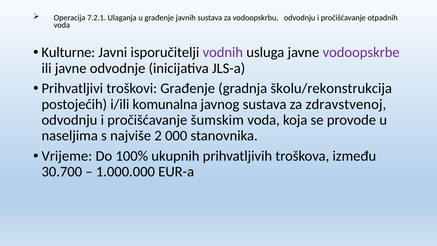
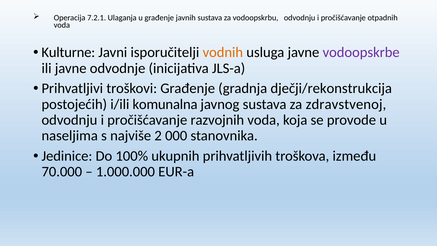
vodnih colour: purple -> orange (223, 52)
školu/rekonstrukcija: školu/rekonstrukcija -> dječji/rekonstrukcija (331, 88)
šumskim: šumskim -> razvojnih (217, 120)
Vrijeme: Vrijeme -> Jedinice (67, 156)
30.700: 30.700 -> 70.000 (62, 172)
